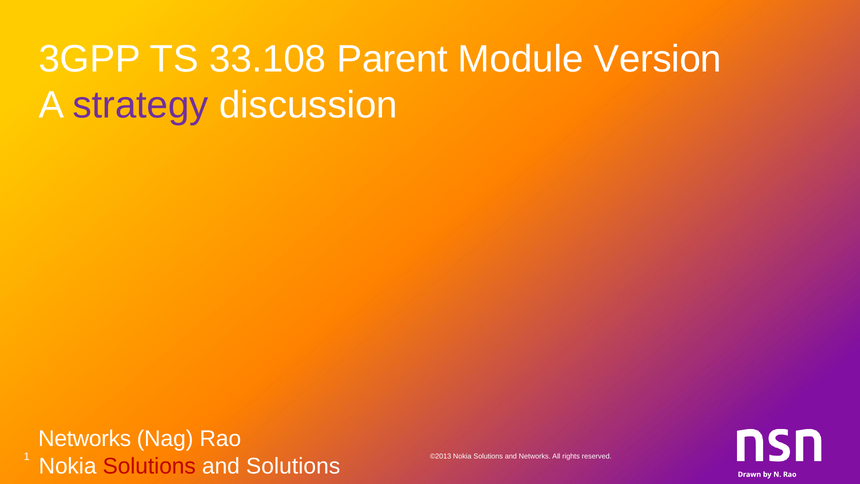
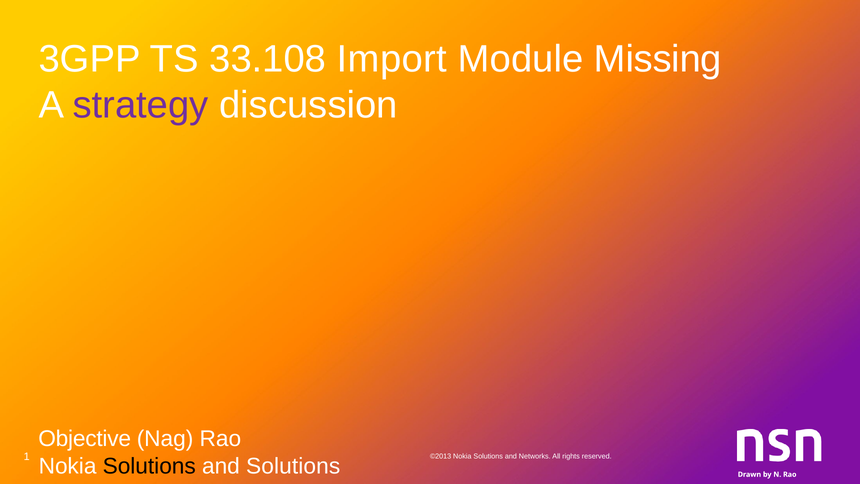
Parent: Parent -> Import (392, 59)
Version: Version -> Missing (658, 59)
Networks: Networks -> Objective (85, 439)
Solutions colour: red -> black (149, 466)
